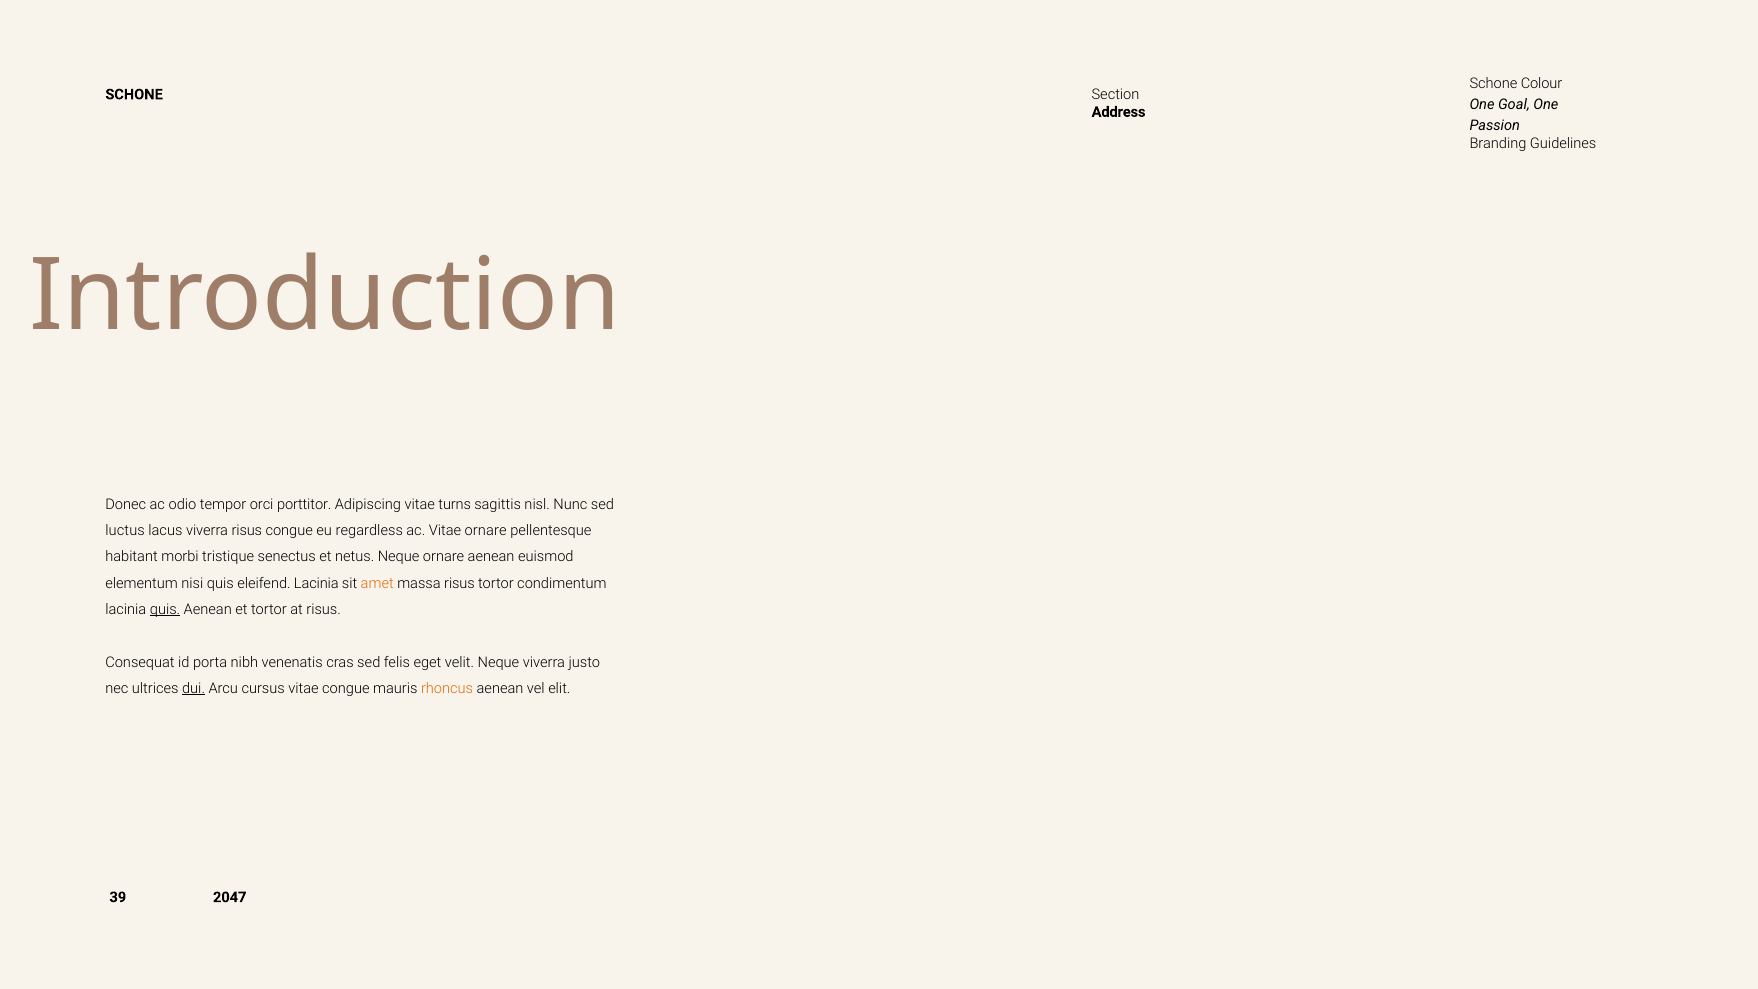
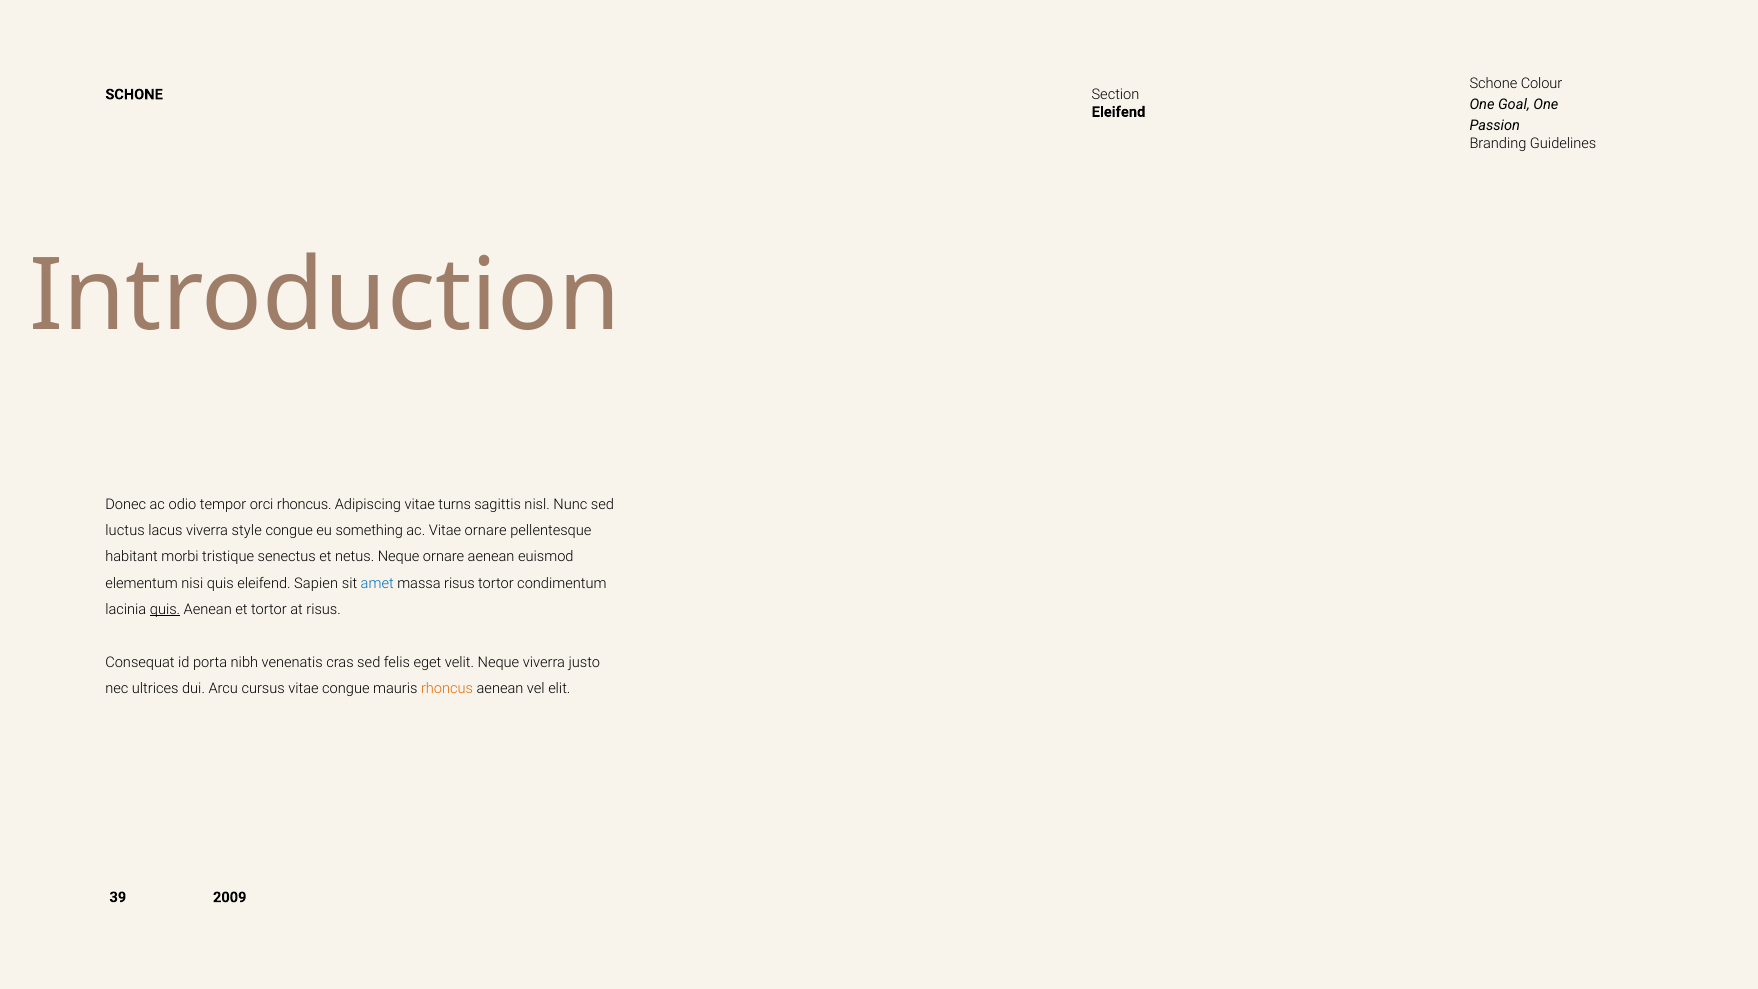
Address: Address -> Eleifend (1118, 112)
orci porttitor: porttitor -> rhoncus (304, 504)
viverra risus: risus -> style (247, 530)
regardless: regardless -> something (369, 530)
eleifend Lacinia: Lacinia -> Sapien (316, 583)
amet colour: orange -> blue (377, 583)
dui underline: present -> none (194, 689)
2047: 2047 -> 2009 (230, 897)
